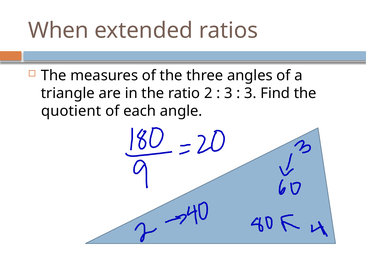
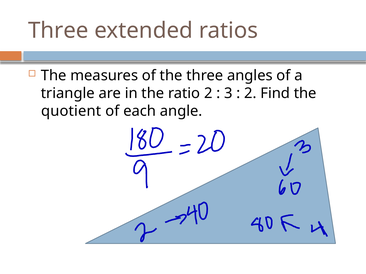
When: When -> Three (58, 31)
3: 3 -> 2 (250, 93)
